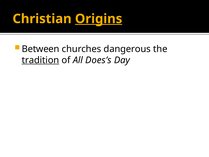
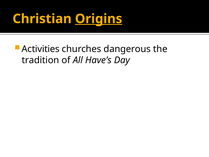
Between: Between -> Activities (41, 49)
tradition underline: present -> none (40, 60)
Does’s: Does’s -> Have’s (98, 60)
